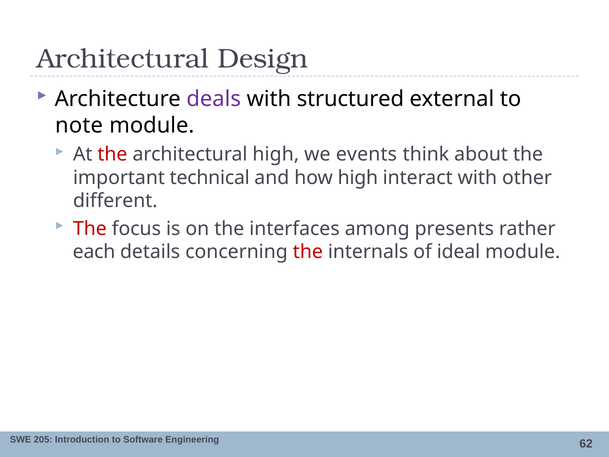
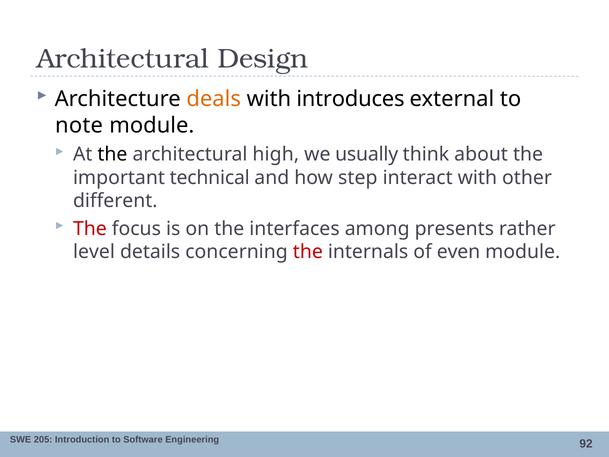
deals colour: purple -> orange (214, 99)
structured: structured -> introduces (350, 99)
the colour: red -> black (112, 154)
events: events -> usually (367, 154)
how high: high -> step (358, 178)
each: each -> level (94, 252)
ideal: ideal -> even (459, 252)
62: 62 -> 92 (586, 443)
